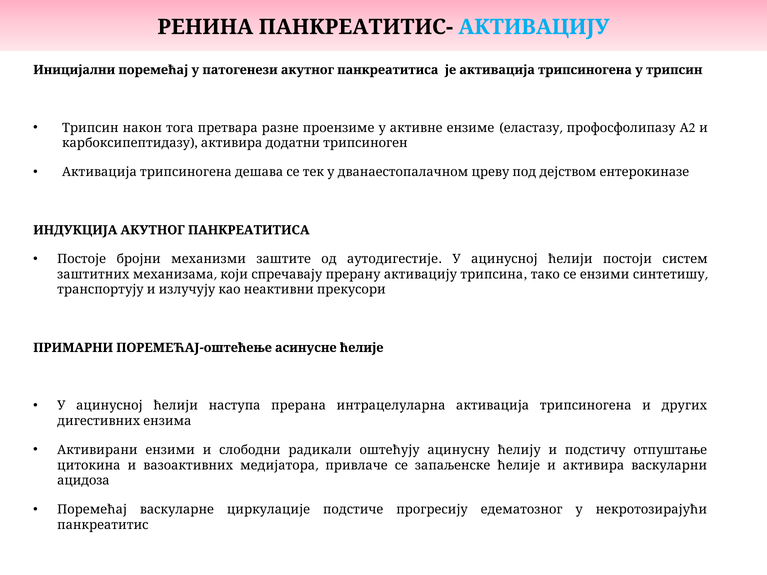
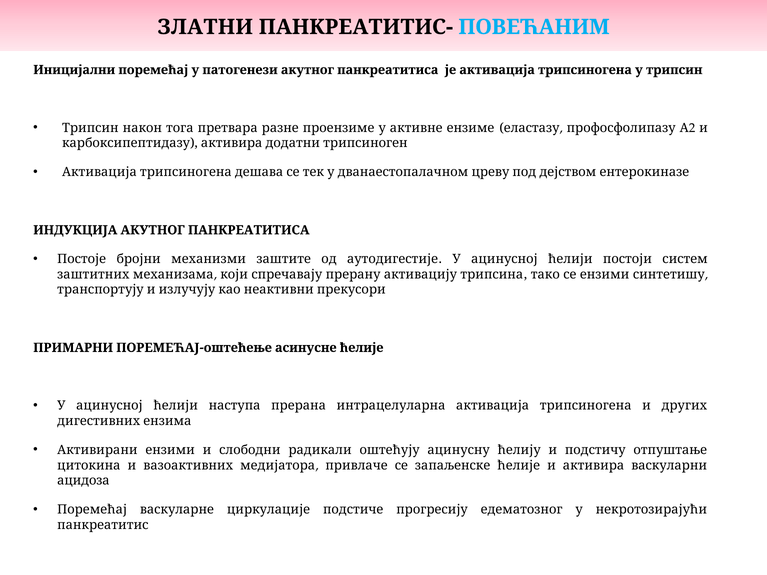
РЕНИНА: РЕНИНА -> ЗЛАТНИ (205, 27)
ПАНКРЕАТИТИС- АКТИВАЦИЈУ: АКТИВАЦИЈУ -> ПОВЕЋАНИМ (534, 27)
